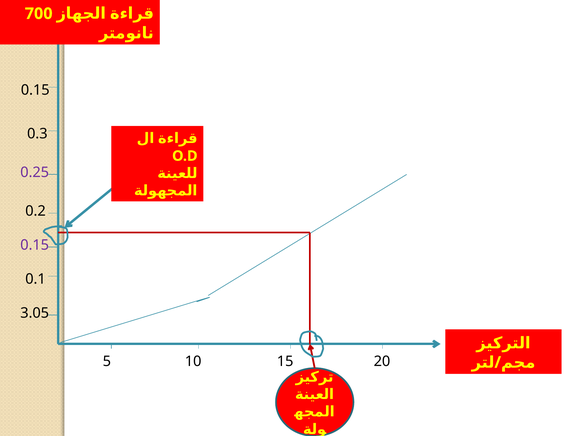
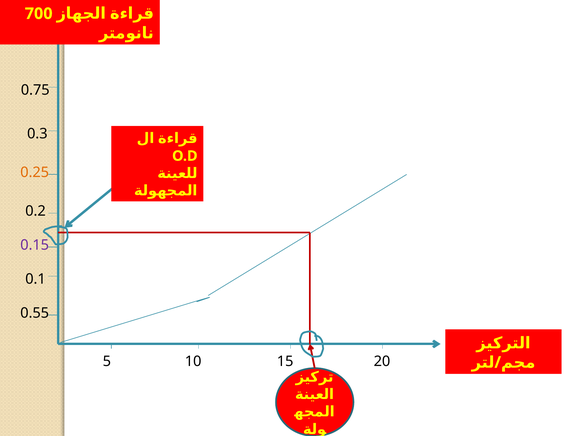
0.15: 0.15 -> 0.75 (35, 90)
0.25 colour: purple -> orange (35, 172)
3.05: 3.05 -> 0.55 (35, 313)
